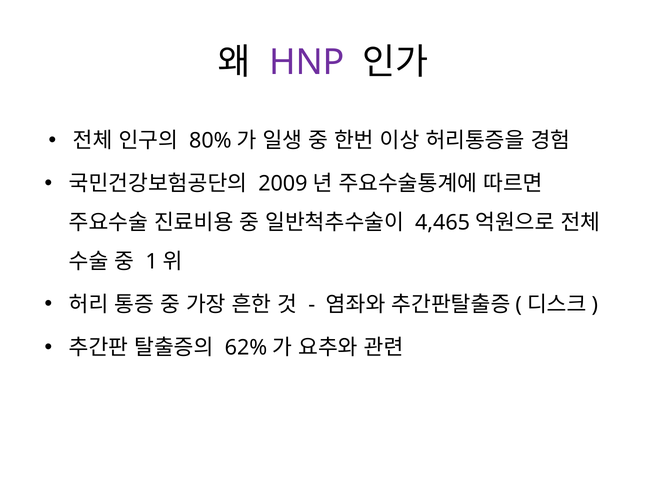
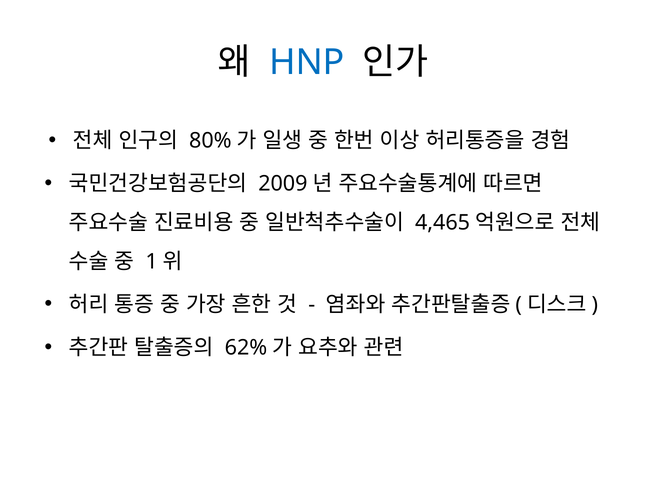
HNP colour: purple -> blue (307, 62)
